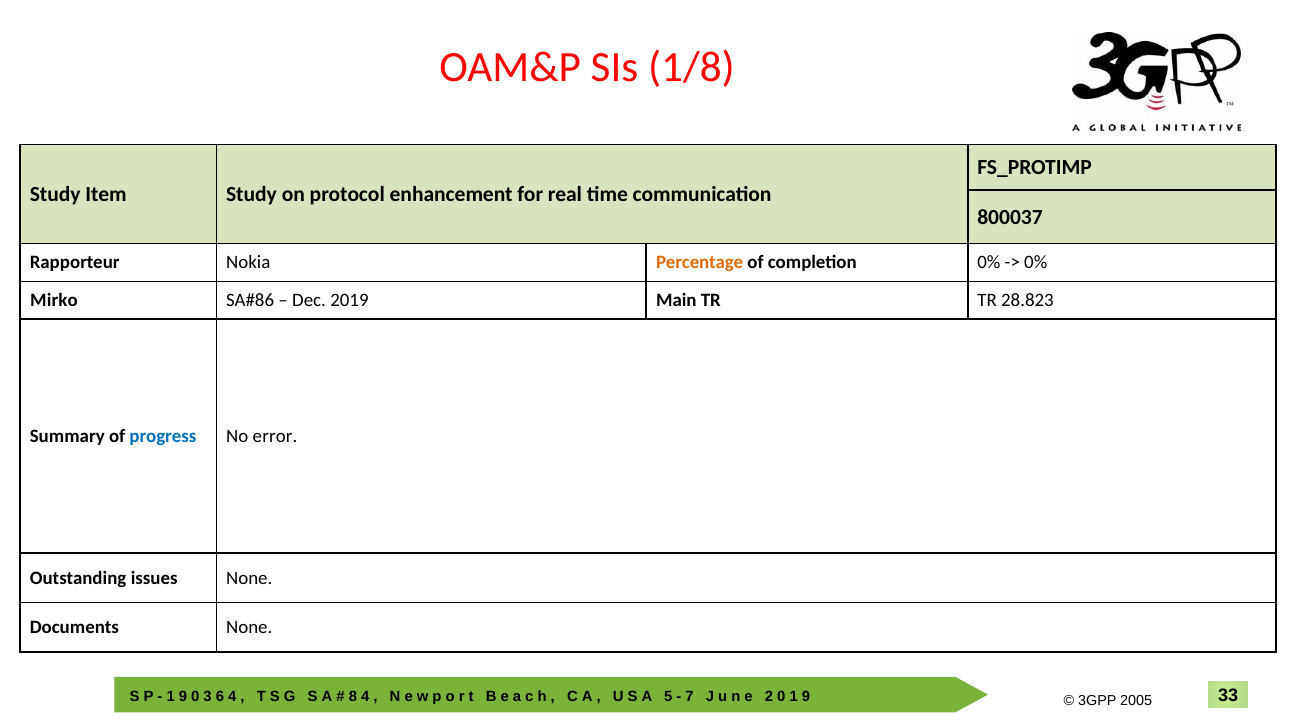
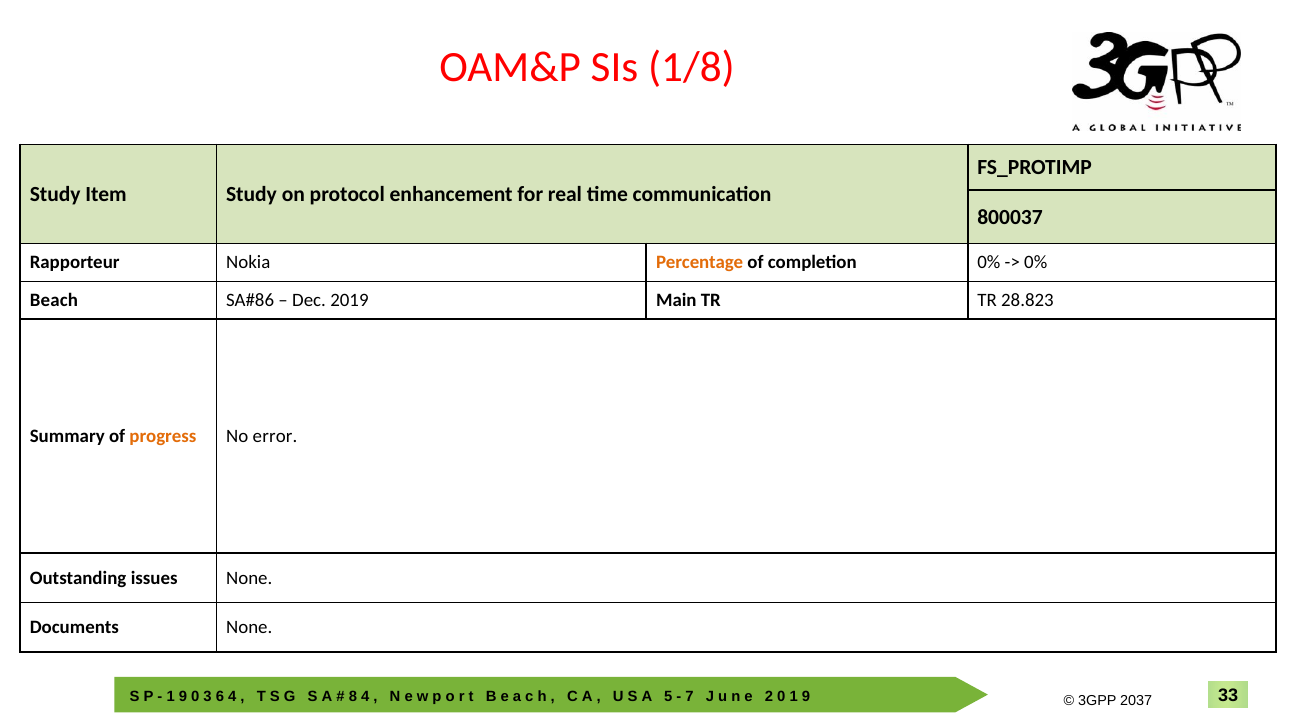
Mirko: Mirko -> Beach (54, 301)
progress colour: blue -> orange (163, 437)
2005: 2005 -> 2037 (1136, 701)
